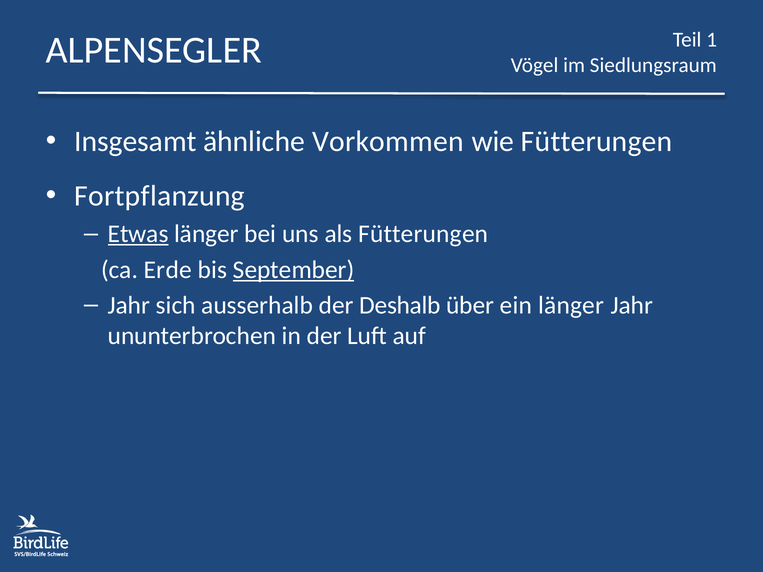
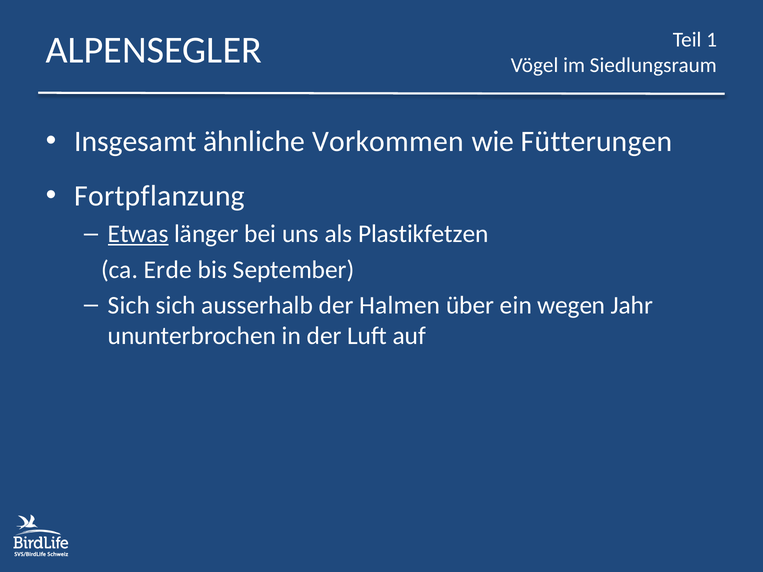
als Fütterungen: Fütterungen -> Plastikfetzen (423, 234)
September underline: present -> none (294, 270)
Jahr: Jahr -> Sich (129, 305)
Deshalb: Deshalb -> Halmen (400, 305)
ein länger: länger -> wegen (571, 305)
